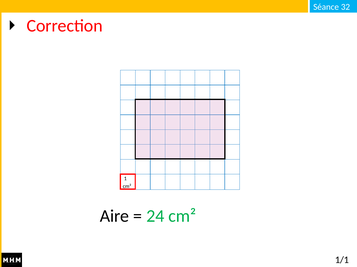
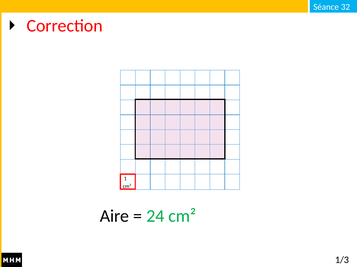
1/1: 1/1 -> 1/3 (342, 260)
